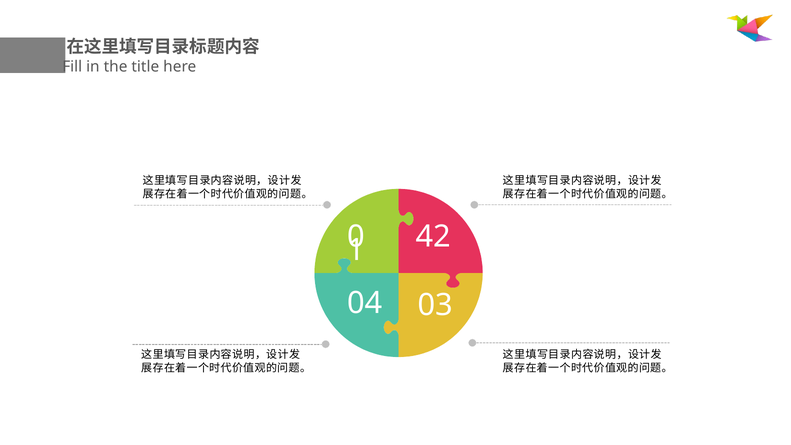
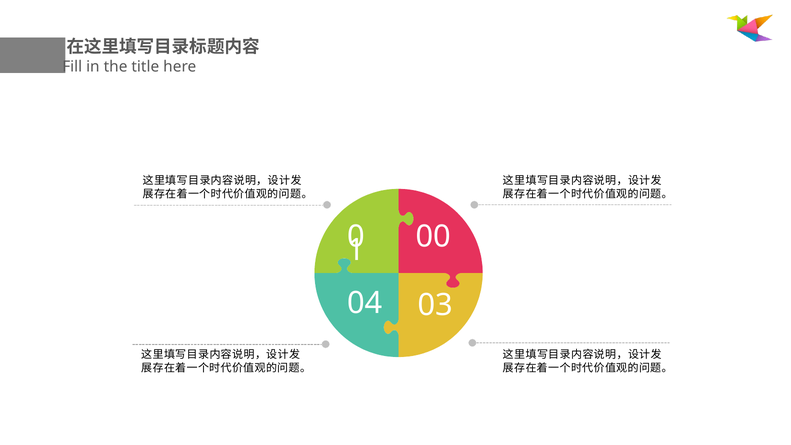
42: 42 -> 00 (433, 237)
